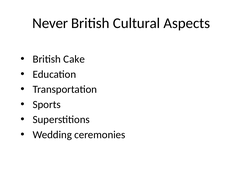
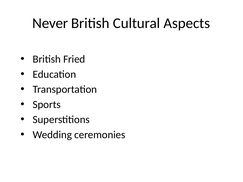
Cake: Cake -> Fried (74, 59)
